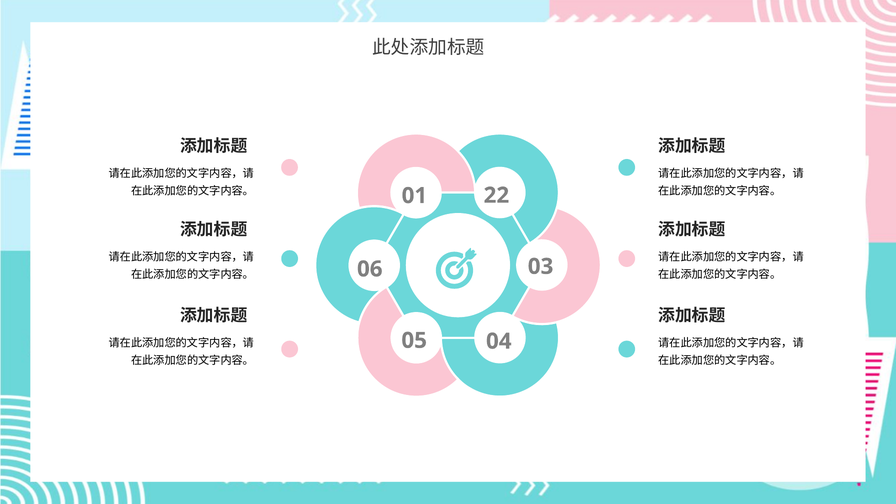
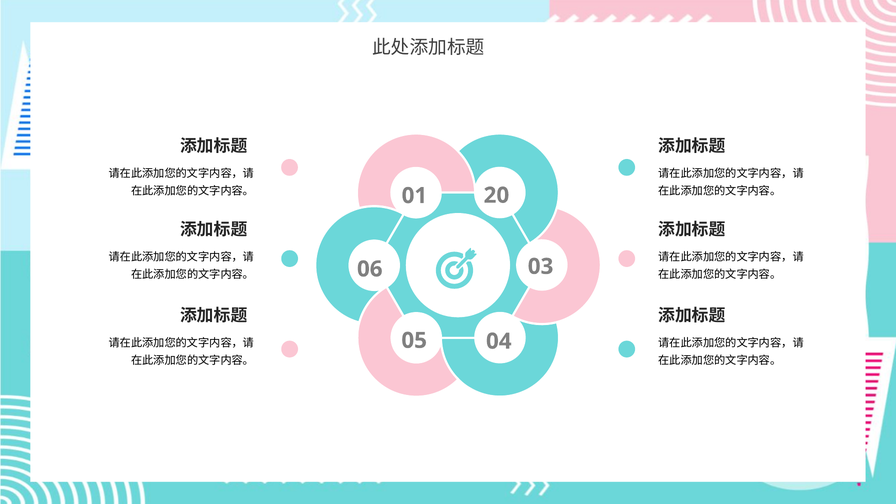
22: 22 -> 20 (496, 195)
